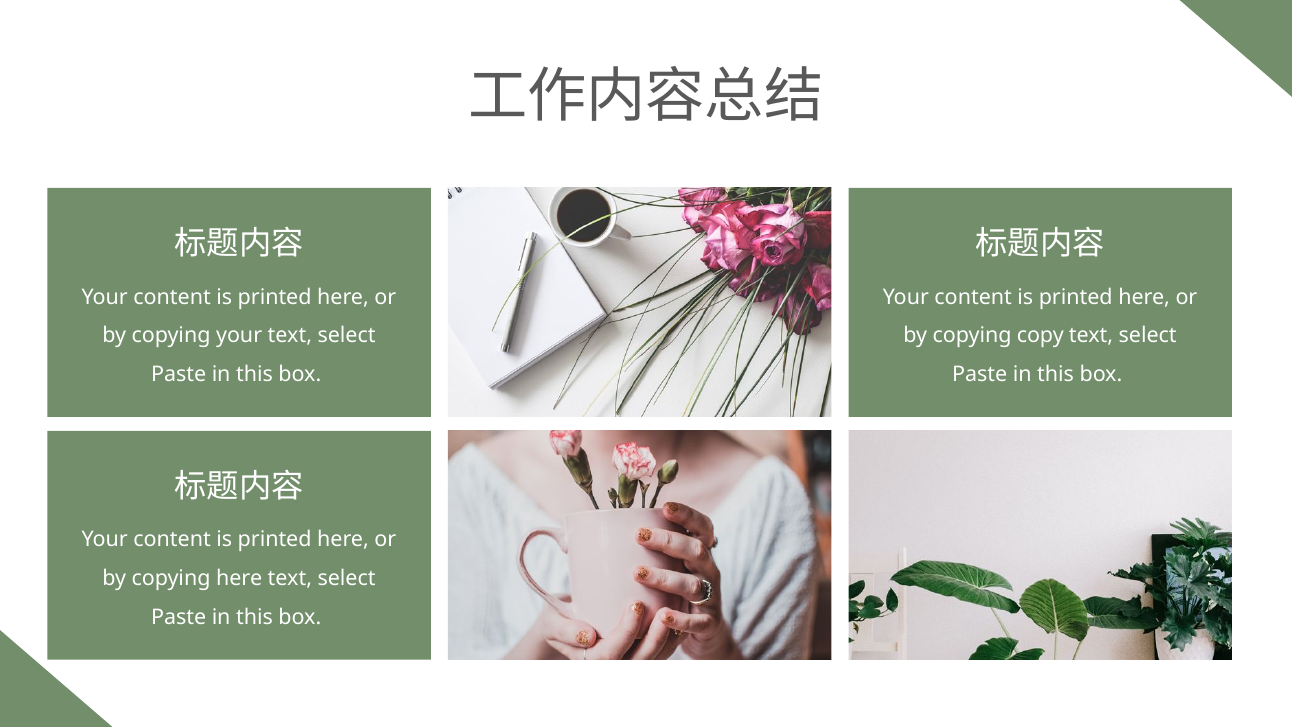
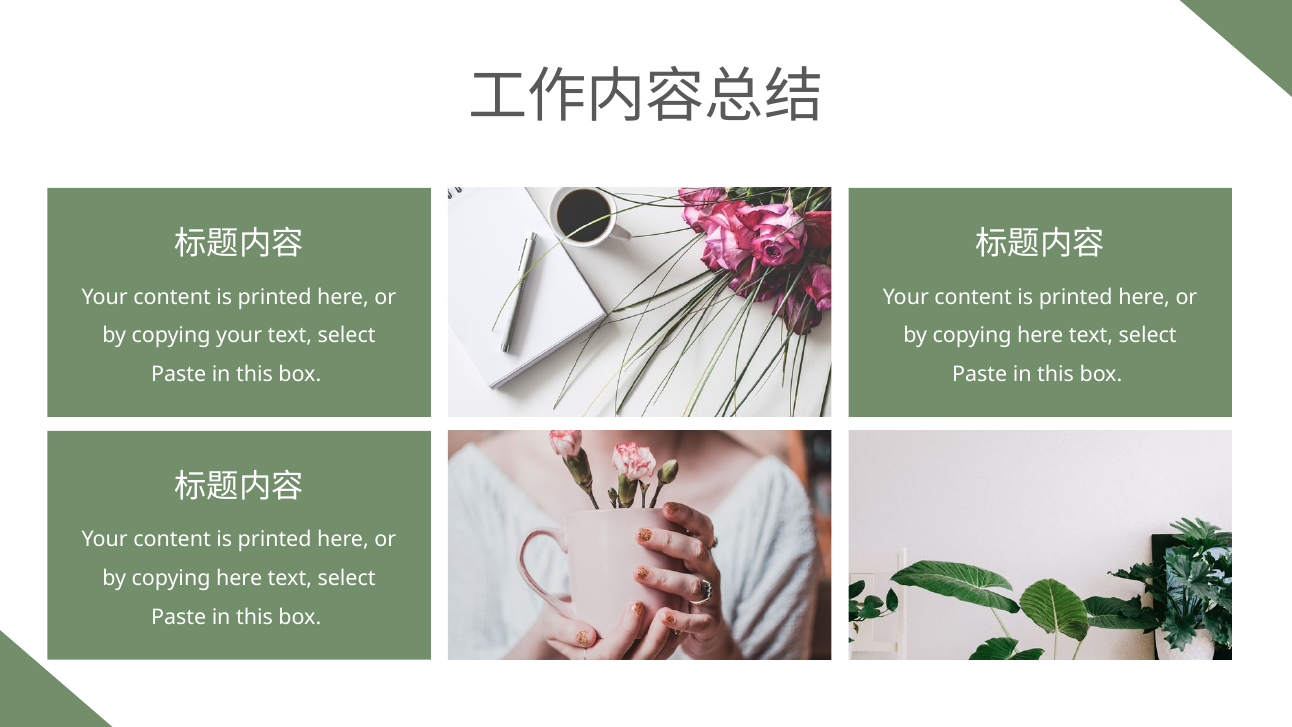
copy: copy -> here (1040, 336)
